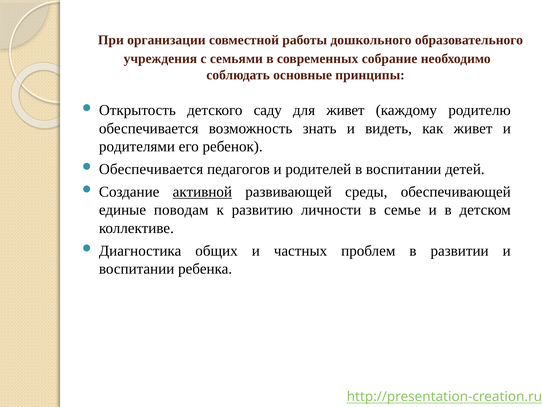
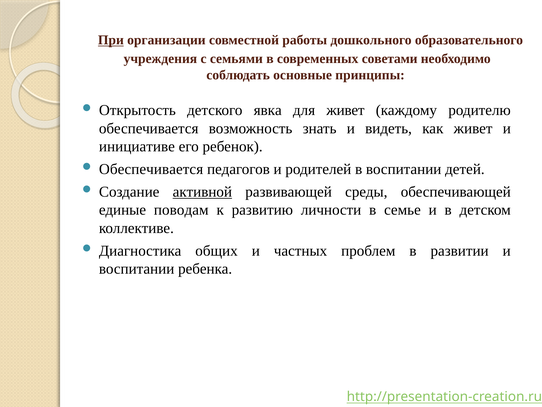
При underline: none -> present (111, 40)
собрание: собрание -> советами (390, 59)
саду: саду -> явка (268, 110)
родителями: родителями -> инициативе (137, 146)
